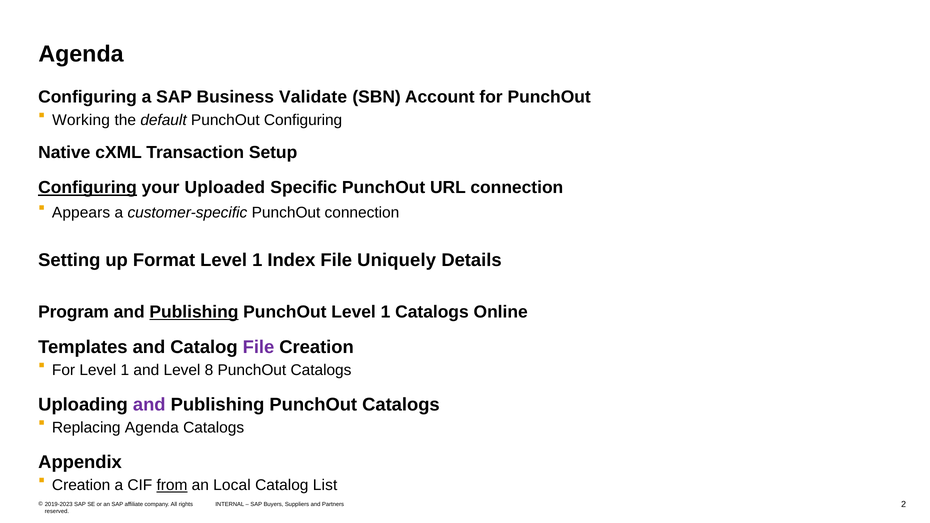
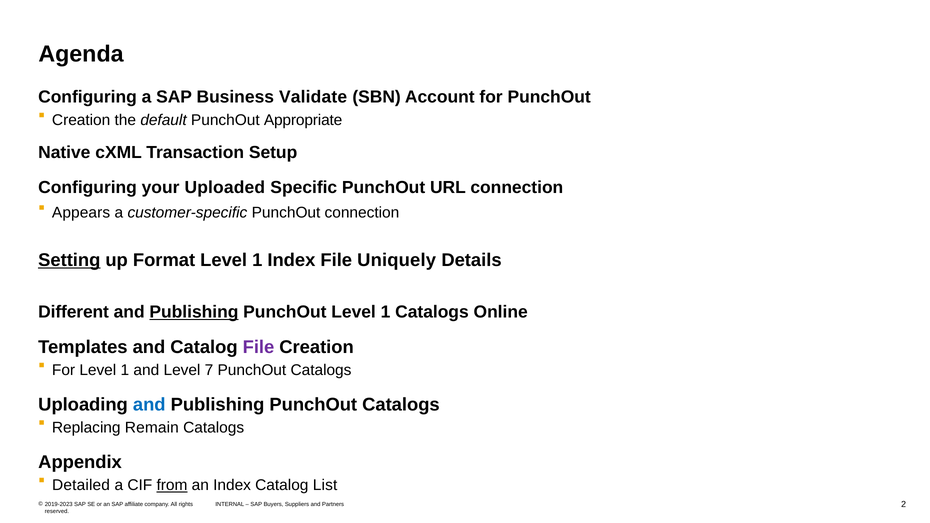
Working: Working -> Creation (81, 120)
PunchOut Configuring: Configuring -> Appropriate (303, 120)
Configuring underline: present -> none (88, 188)
Setting underline: none -> present (69, 260)
Program: Program -> Different (74, 312)
8: 8 -> 7 (209, 370)
and colour: purple -> blue (149, 405)
Replacing Agenda: Agenda -> Remain (152, 428)
Creation: Creation -> Detailed (81, 485)
an Local: Local -> Index (232, 485)
